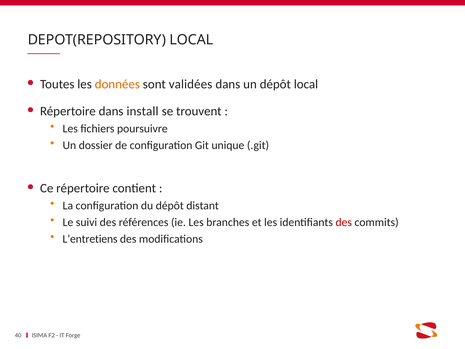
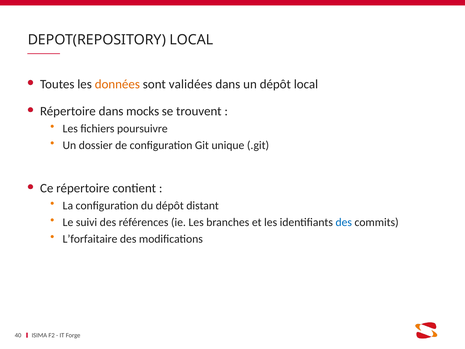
install: install -> mocks (143, 111)
des colour: red -> blue (344, 222)
L’entretiens: L’entretiens -> L’forfaitaire (90, 239)
